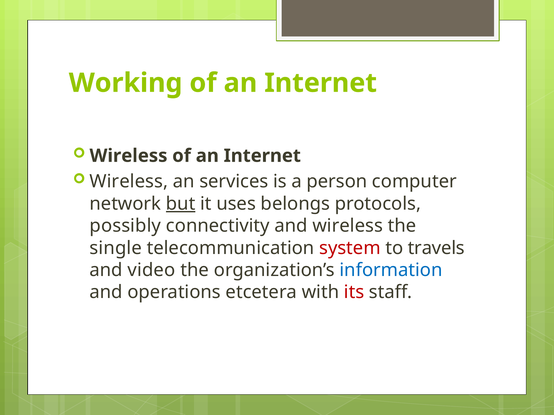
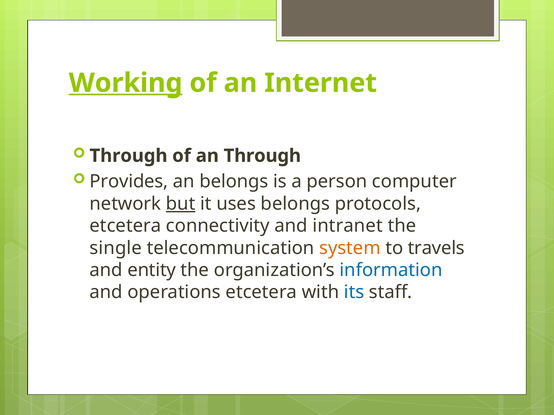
Working underline: none -> present (126, 83)
Wireless: Wireless -> Through (129, 156)
Internet: Internet -> Through (262, 156)
Wireless: Wireless -> Provides (129, 182)
an services: services -> belongs (234, 182)
possibly: possibly -> etcetera (125, 226)
and wireless: wireless -> intranet (348, 226)
system colour: red -> orange (350, 248)
video: video -> entity (152, 270)
its colour: red -> blue (354, 293)
